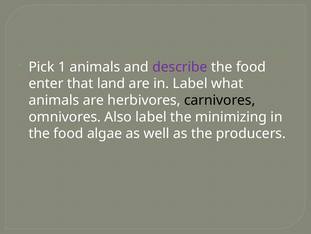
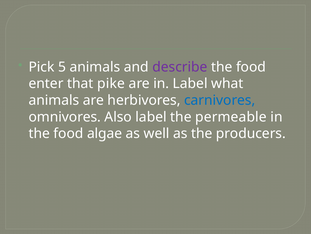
1: 1 -> 5 (62, 67)
land: land -> pike (111, 83)
carnivores colour: black -> blue (220, 100)
minimizing: minimizing -> permeable (231, 117)
